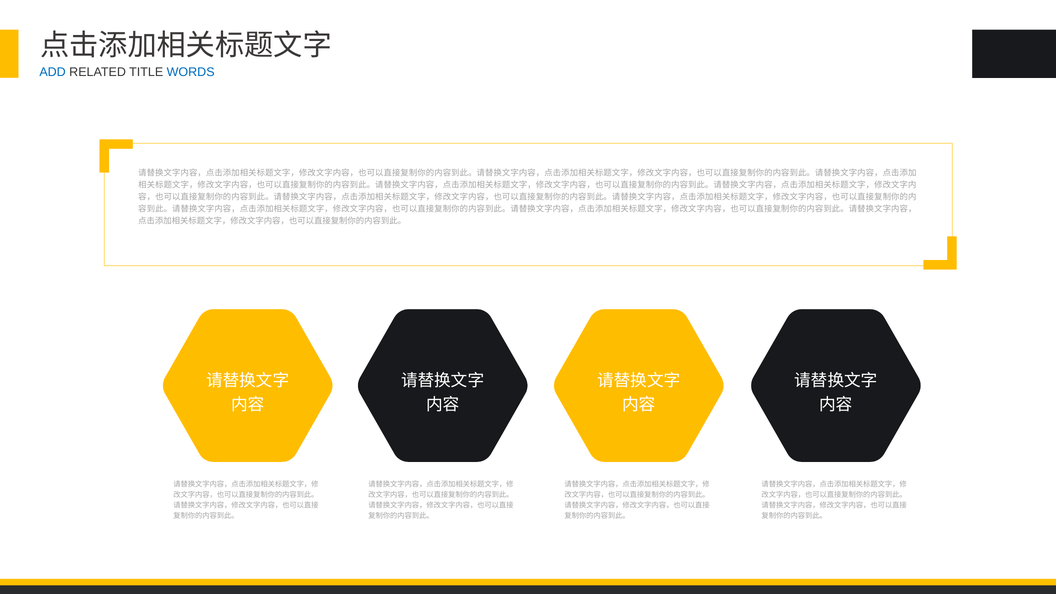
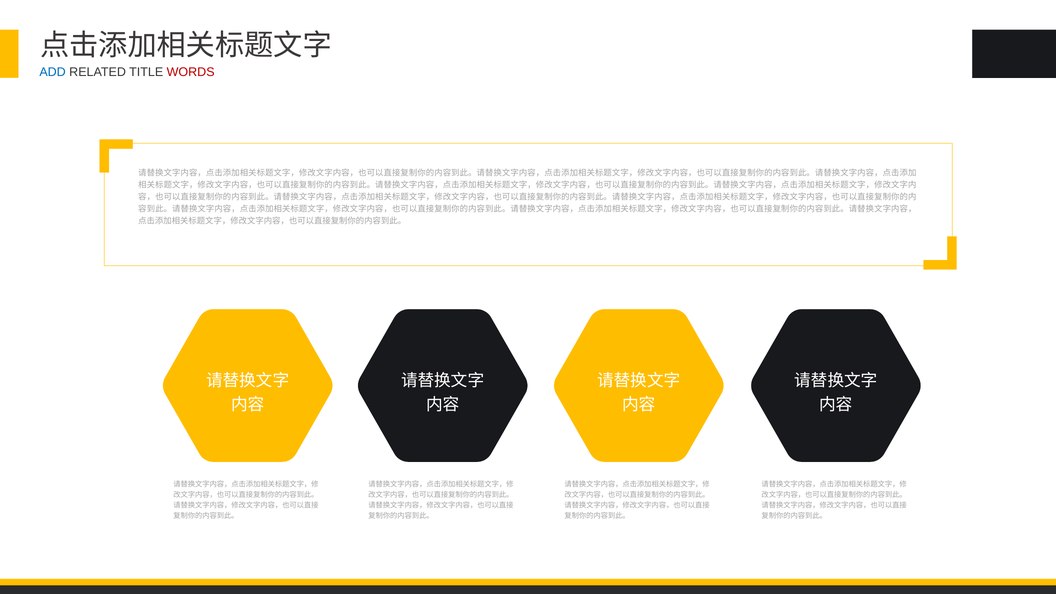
WORDS colour: blue -> red (191, 72)
